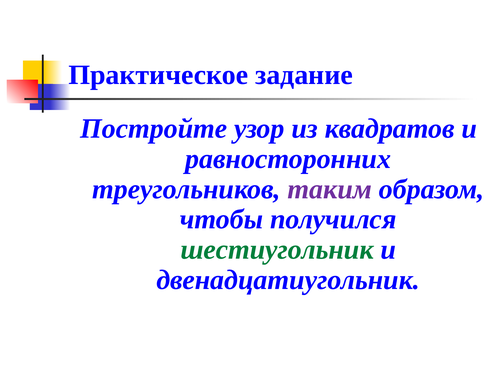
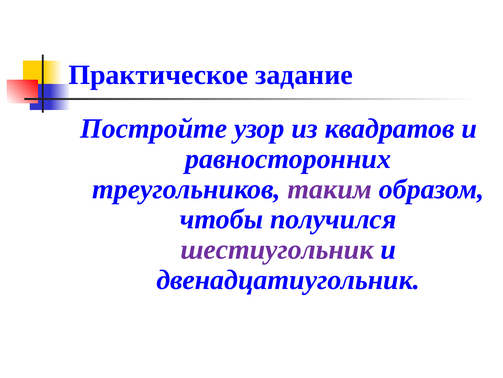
шестиугольник colour: green -> purple (277, 249)
